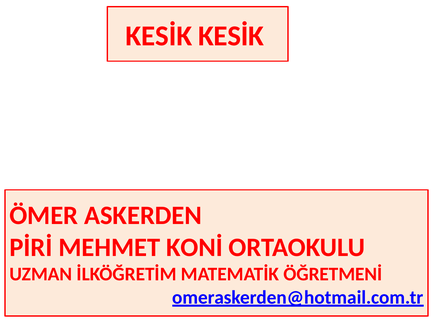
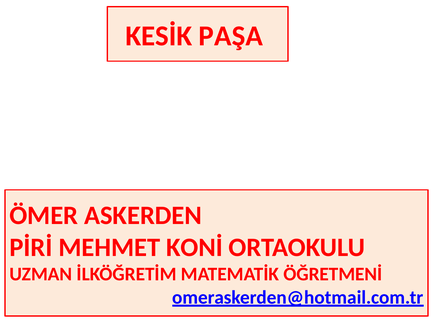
KESİK KESİK: KESİK -> PAŞA (231, 36)
